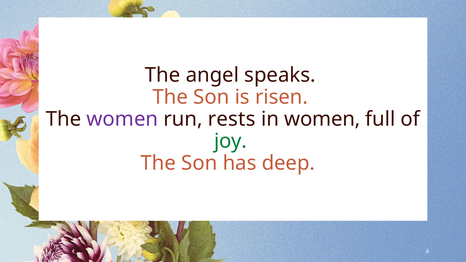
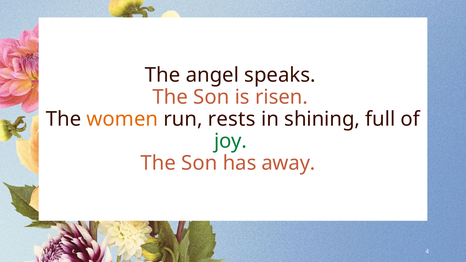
women colour: purple -> orange (122, 119)
in women: women -> shining (322, 119)
deep: deep -> away (288, 163)
